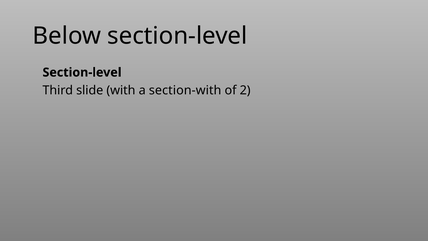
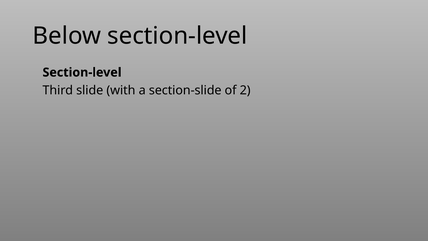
section-with: section-with -> section-slide (185, 90)
